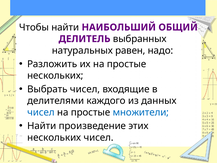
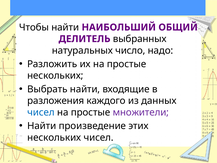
равен: равен -> число (130, 50)
Выбрать чисел: чисел -> найти (85, 89)
делителями: делителями -> разложения (56, 101)
множители colour: blue -> purple (141, 112)
